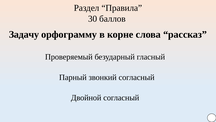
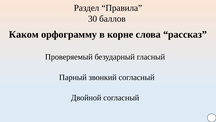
Задачу: Задачу -> Каком (24, 34)
